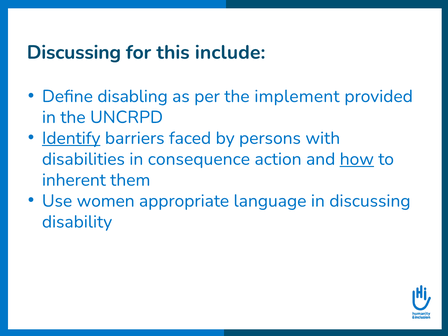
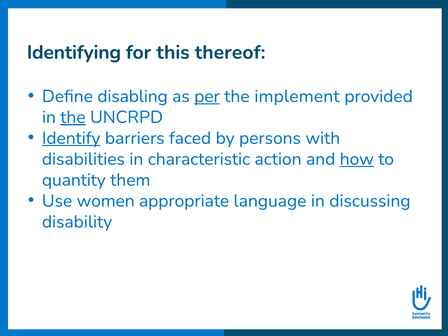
Discussing: Discussing -> Identifying (74, 52)
include: include -> thereof (230, 52)
per underline: none -> present (207, 96)
the underline: none -> present (73, 117)
consequence: consequence -> characteristic (199, 159)
inherent: inherent -> quantity (74, 180)
